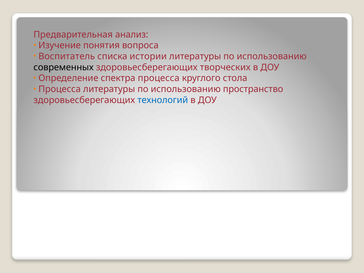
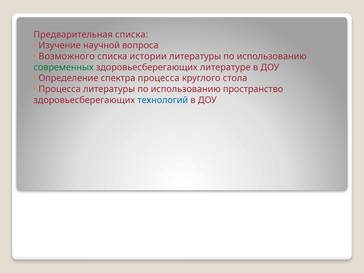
Предварительная анализ: анализ -> списка (132, 35)
понятия: понятия -> научной (101, 45)
Воспитатель: Воспитатель -> Возможного (67, 56)
современных colour: black -> green (64, 67)
творческих: творческих -> литературе (225, 67)
